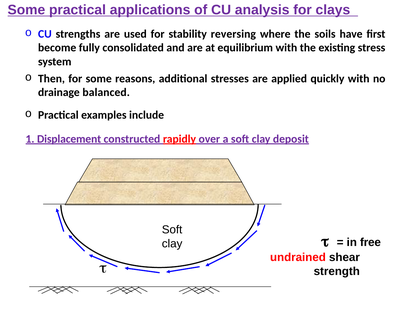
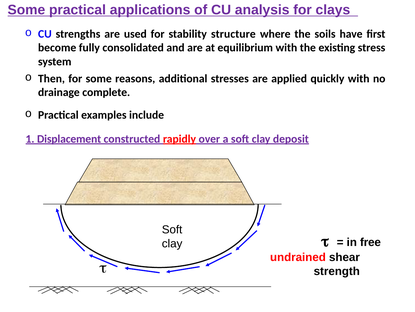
reversing: reversing -> structure (233, 34)
balanced: balanced -> complete (106, 92)
